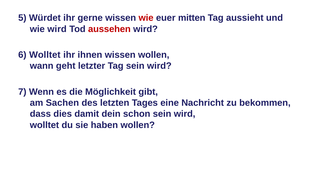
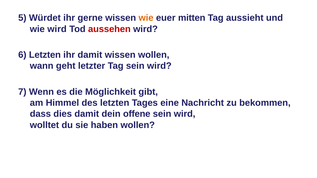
wie colour: red -> orange (146, 18)
6 Wolltet: Wolltet -> Letzten (45, 55)
ihr ihnen: ihnen -> damit (90, 55)
Sachen: Sachen -> Himmel (62, 103)
schon: schon -> offene (137, 114)
